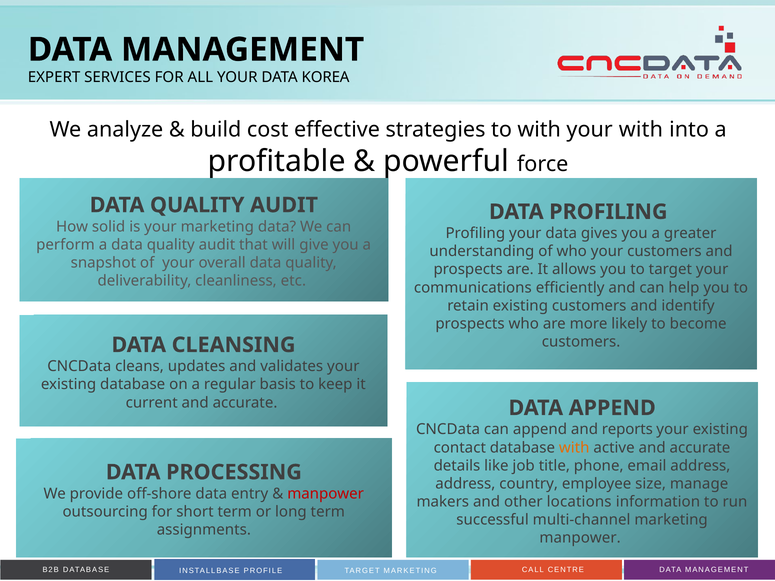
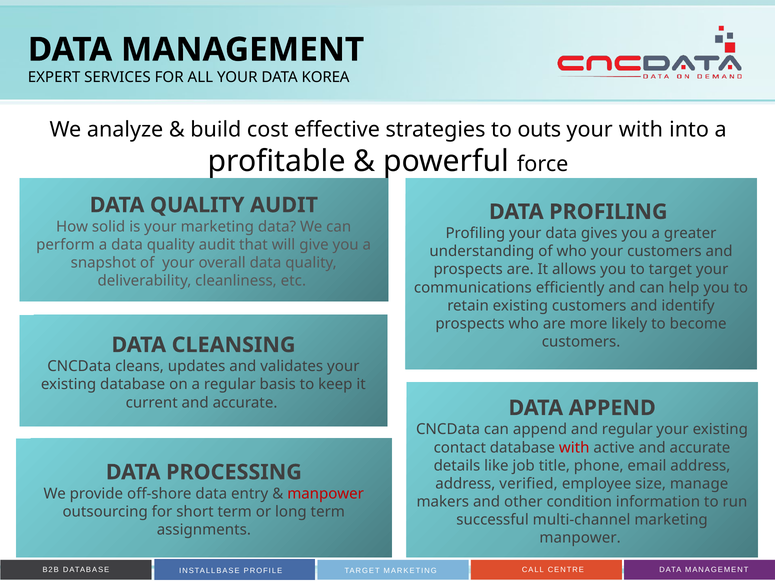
to with: with -> outs (539, 130)
and reports: reports -> regular (627, 430)
with colour: orange -> red (574, 448)
country: country -> verified (529, 484)
locations: locations -> condition (579, 502)
